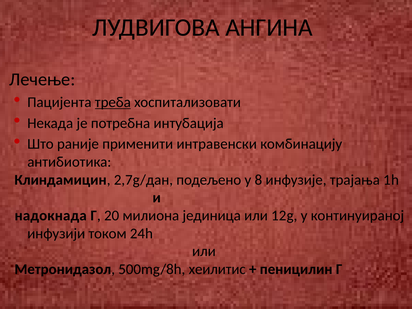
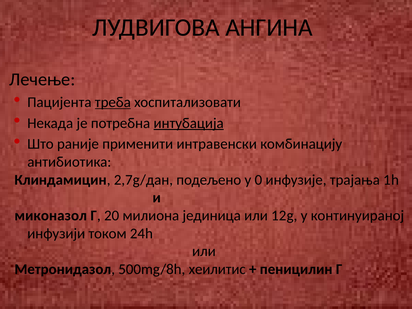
интубација underline: none -> present (189, 123)
8: 8 -> 0 (258, 180)
надокнада: надокнада -> миконазол (51, 216)
